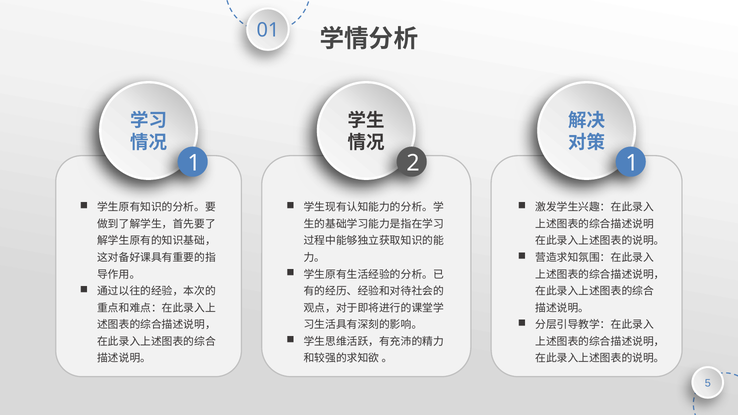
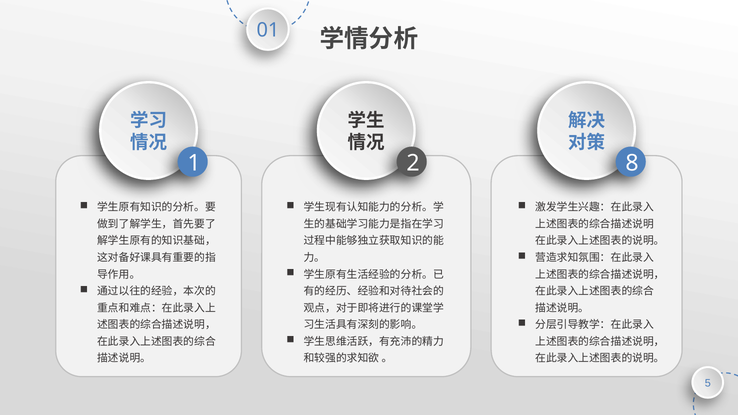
2 1: 1 -> 8 (632, 163)
